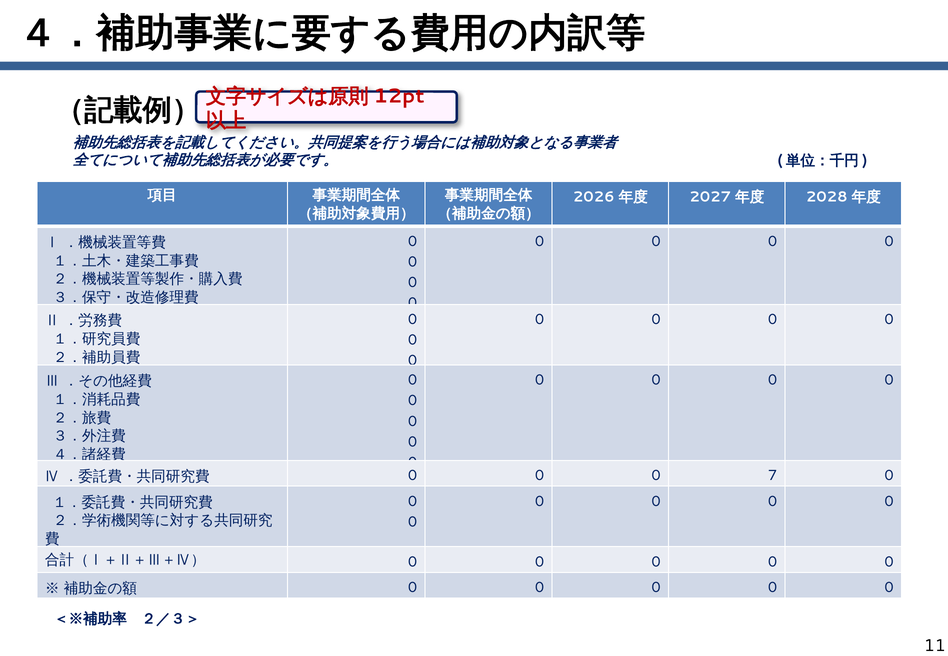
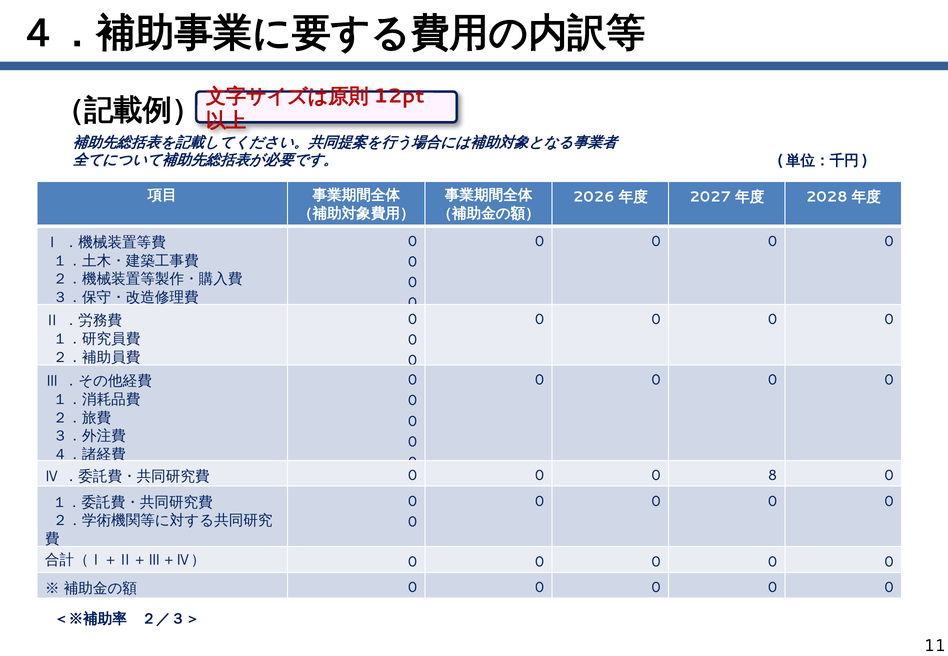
7: 7 -> 8 (773, 476)
